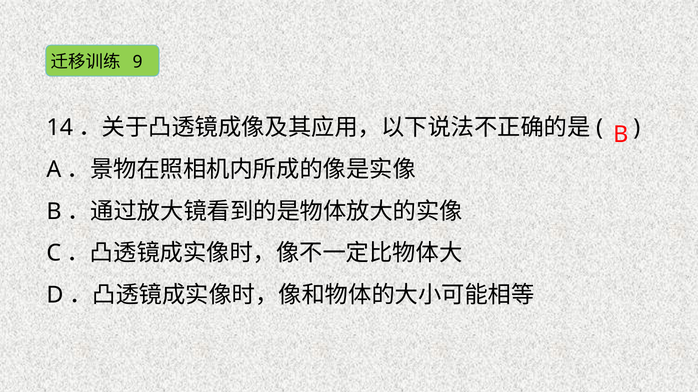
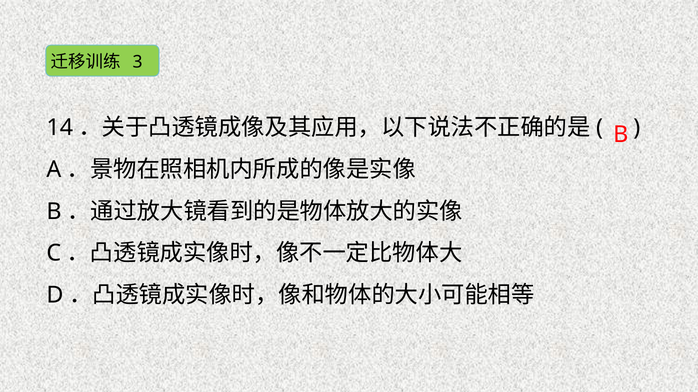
9: 9 -> 3 (138, 62)
